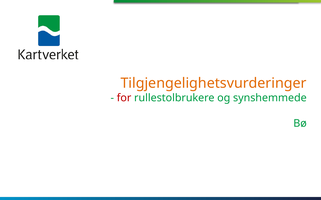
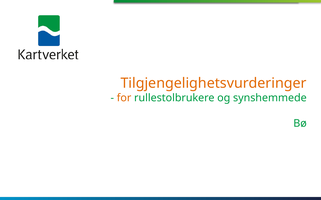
for colour: red -> orange (124, 98)
